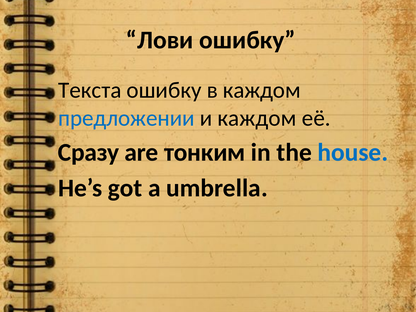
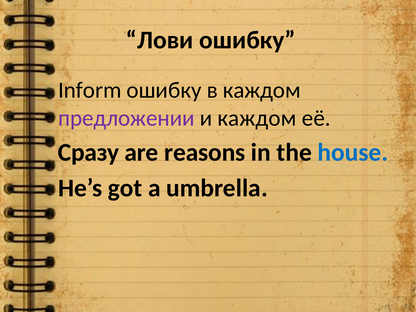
Текста: Текста -> Inform (90, 90)
предложении colour: blue -> purple (126, 118)
тонким: тонким -> reasons (205, 152)
